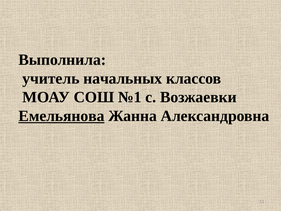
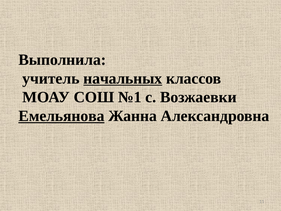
начальных underline: none -> present (123, 78)
